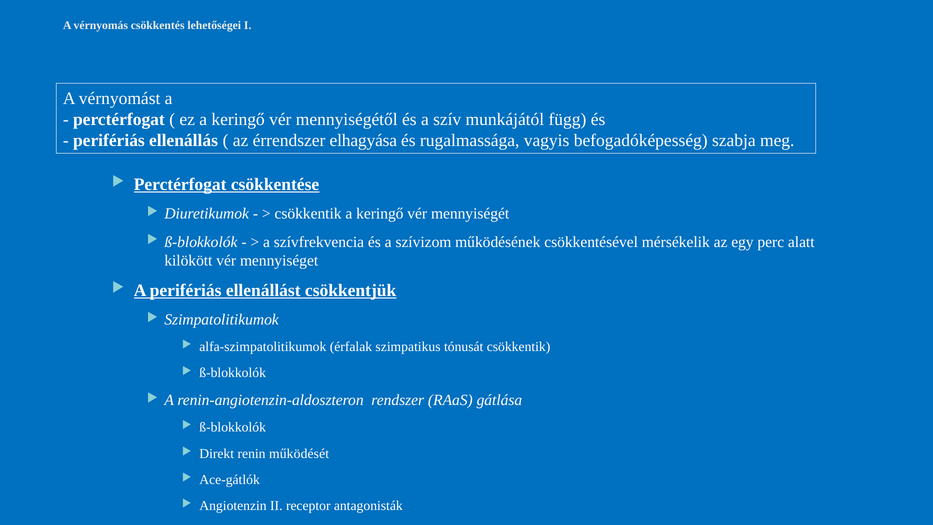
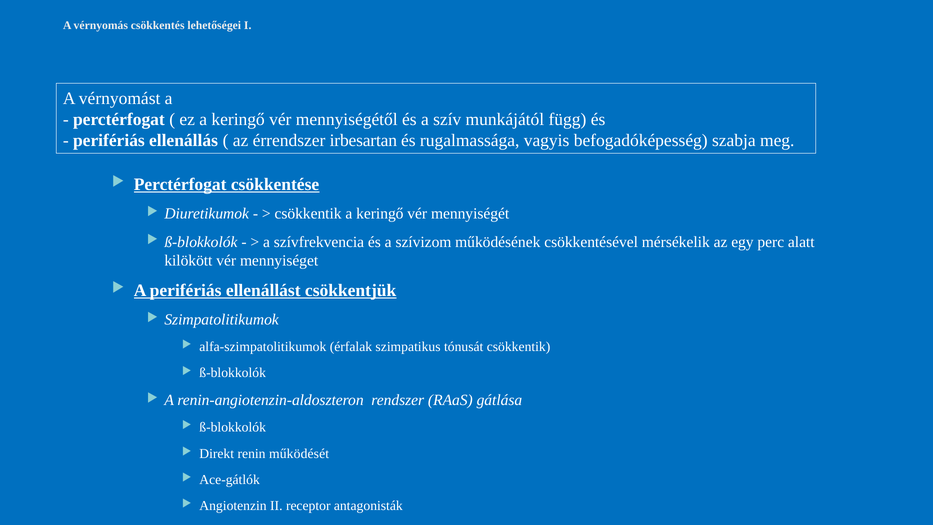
elhagyása: elhagyása -> irbesartan (363, 140)
